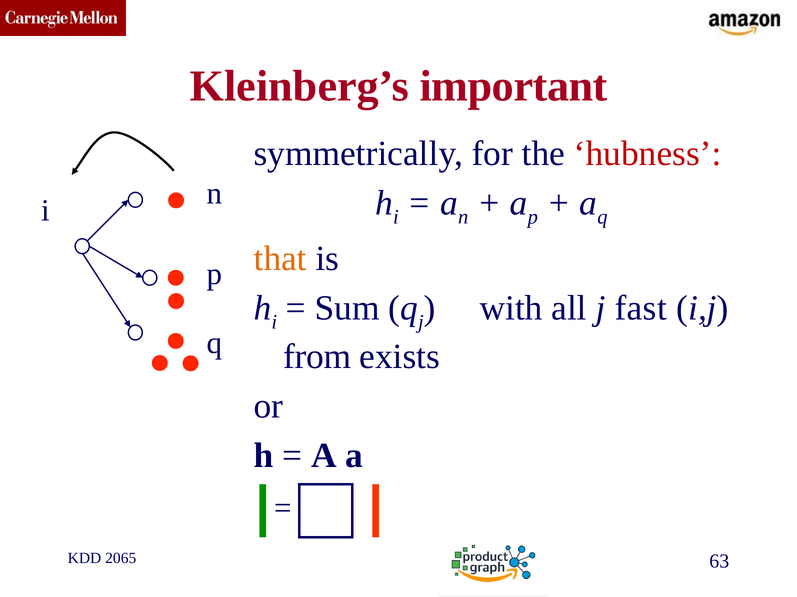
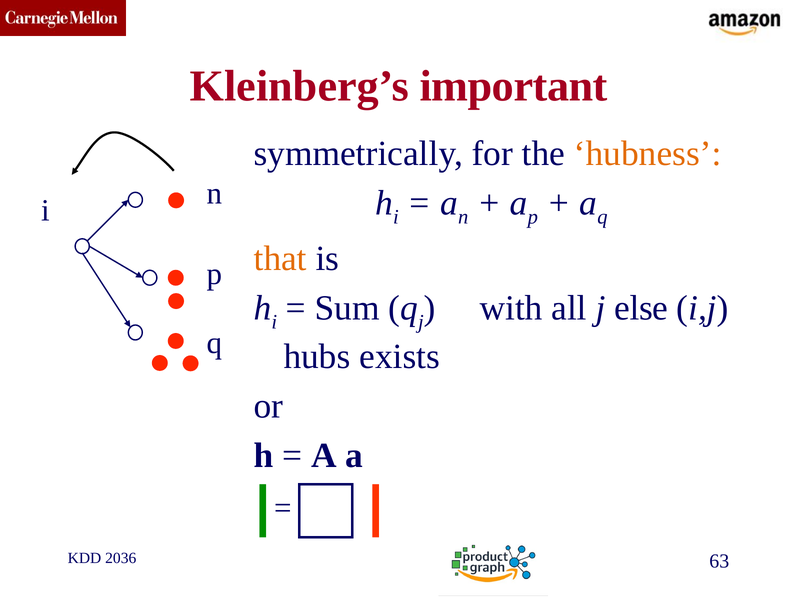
hubness colour: red -> orange (648, 154)
fast: fast -> else (641, 309)
from: from -> hubs (317, 357)
2065: 2065 -> 2036 (121, 559)
